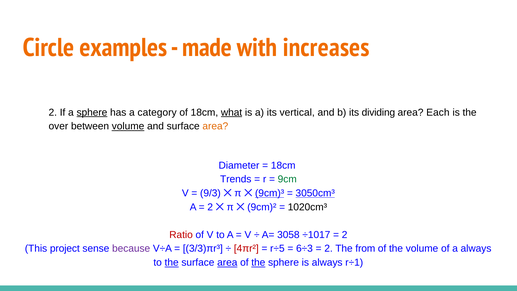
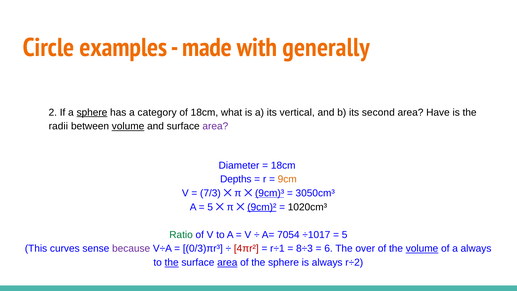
increases: increases -> generally (326, 48)
what underline: present -> none (232, 112)
dividing: dividing -> second (378, 112)
Each: Each -> Have (438, 112)
over: over -> radii (58, 126)
area colour: orange -> purple (215, 126)
Trends: Trends -> Depths (236, 179)
9cm colour: green -> orange (287, 179)
9/3: 9/3 -> 7/3 (210, 193)
3050cm³ underline: present -> none (315, 193)
2: 2 -> 5 (210, 207)
9cm)² underline: none -> present (262, 207)
Ratio colour: red -> green (181, 235)
3058: 3058 -> 7054 (288, 235)
2: 2 -> 5 (345, 235)
project: project -> curves (65, 249)
3/3)πr³: 3/3)πr³ -> 0/3)πr³ (203, 249)
r÷5: r÷5 -> r÷1 (277, 249)
6÷3: 6÷3 -> 8÷3 (304, 249)
2: 2 -> 6 (329, 249)
from: from -> over (365, 249)
volume underline: none -> present (422, 249)
the underline: present -> none (258, 262)
r÷1: r÷1 -> r÷2 (354, 262)
